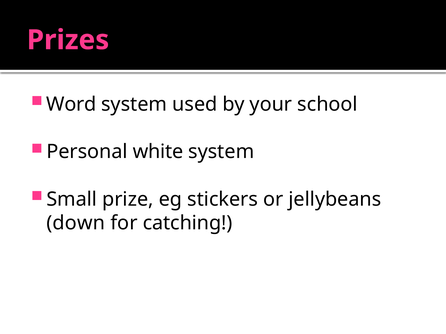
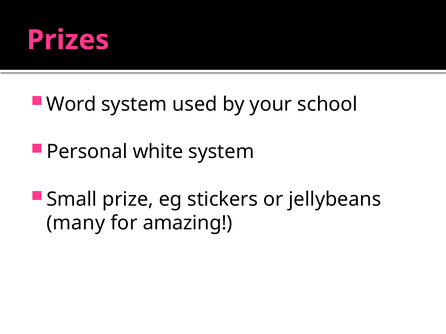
down: down -> many (76, 223)
catching: catching -> amazing (188, 223)
